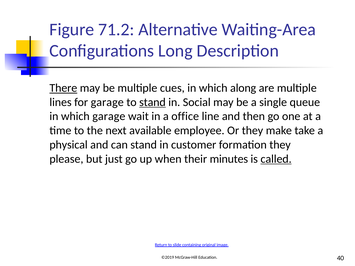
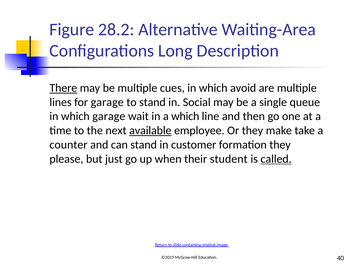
71.2: 71.2 -> 28.2 (116, 30)
along: along -> avoid (243, 88)
stand underline: present -> none (152, 102)
a office: office -> which (185, 116)
available underline: none -> present (150, 131)
physical: physical -> counter (68, 145)
minutes: minutes -> student (229, 159)
